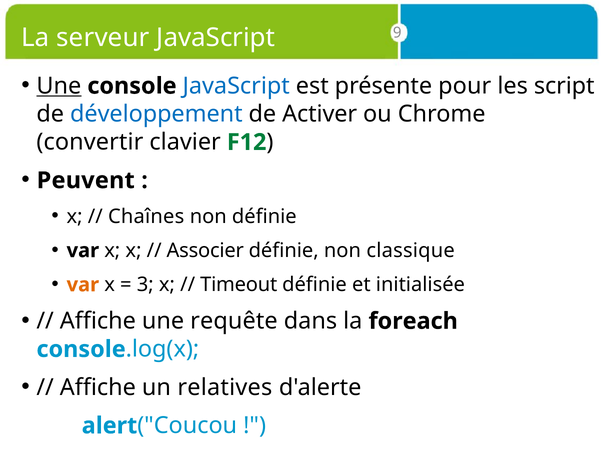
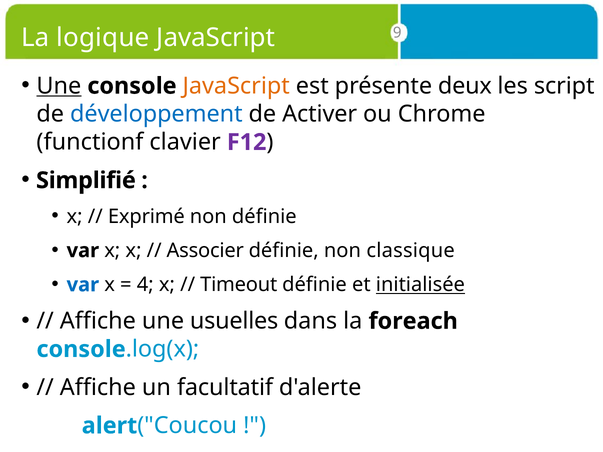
serveur: serveur -> logique (103, 38)
JavaScript colour: blue -> orange (236, 86)
pour: pour -> deux (465, 86)
convertir: convertir -> functionf (90, 142)
F12 colour: green -> purple (247, 142)
Peuvent: Peuvent -> Simplifié (86, 181)
Chaînes: Chaînes -> Exprimé (146, 216)
var colour: orange -> blue (83, 285)
3: 3 -> 4 (145, 285)
initialisée underline: none -> present (420, 285)
requête: requête -> usuelles (234, 321)
relatives: relatives -> facultatif (225, 388)
